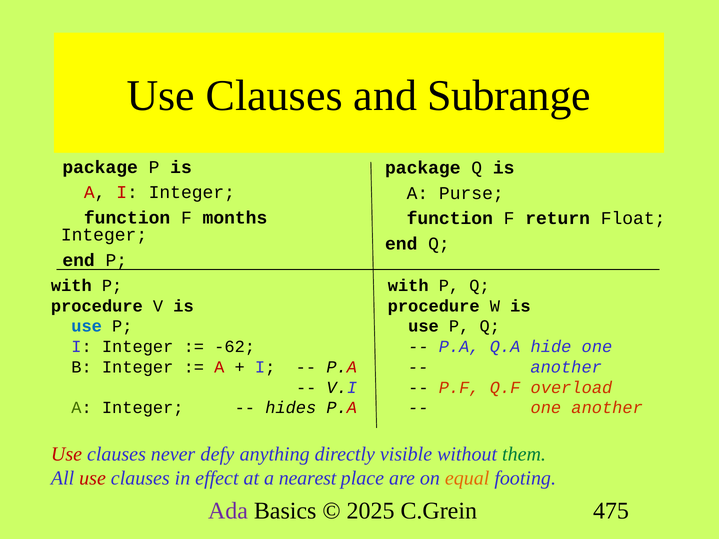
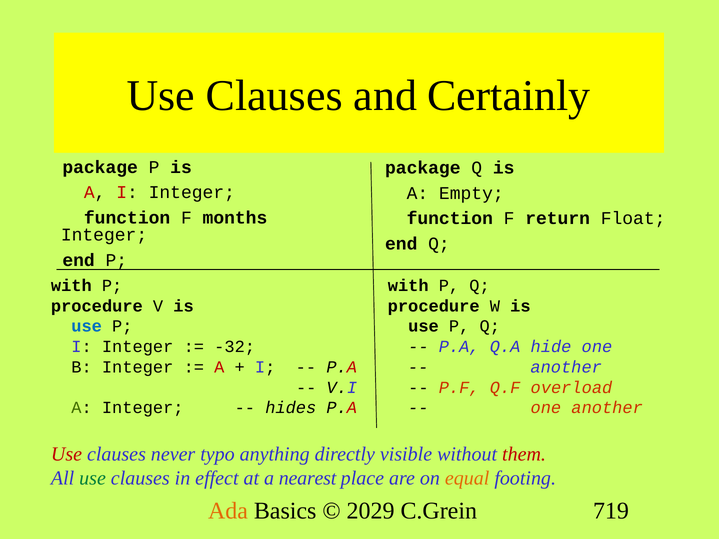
Subrange: Subrange -> Certainly (509, 96)
Purse: Purse -> Empty (471, 193)
-62: -62 -> -32 (235, 347)
defy: defy -> typo (217, 454)
them colour: green -> red (524, 454)
use colour: red -> green (93, 478)
Ada colour: purple -> orange (228, 511)
2025: 2025 -> 2029 (371, 511)
475: 475 -> 719 (611, 511)
